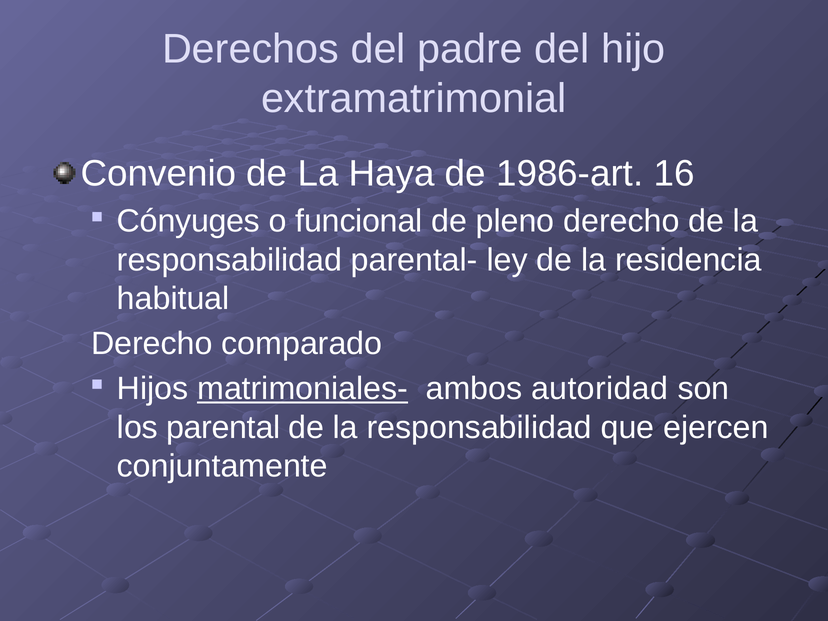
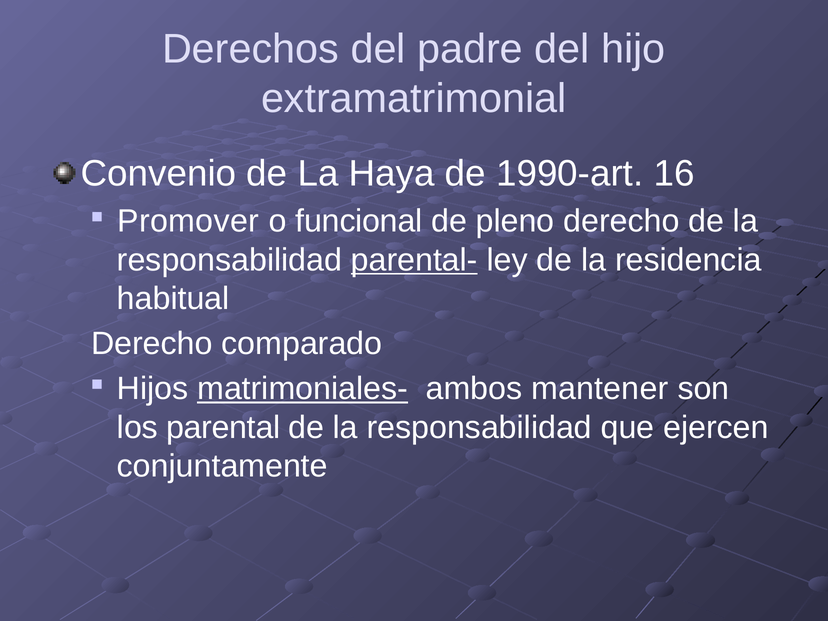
1986-art: 1986-art -> 1990-art (570, 174)
Cónyuges: Cónyuges -> Promover (188, 221)
parental- underline: none -> present (414, 260)
autoridad: autoridad -> mantener (600, 389)
